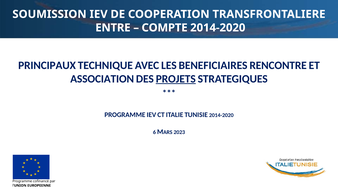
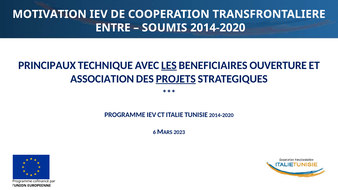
SOUMISSION: SOUMISSION -> MOTIVATION (49, 14)
COMPTE: COMPTE -> SOUMIS (164, 28)
LES underline: none -> present (169, 65)
RENCONTRE: RENCONTRE -> OUVERTURE (278, 65)
